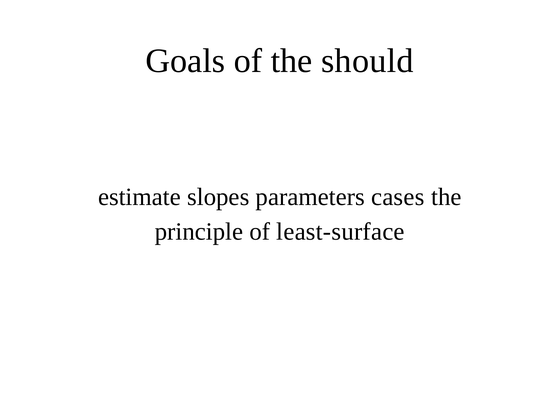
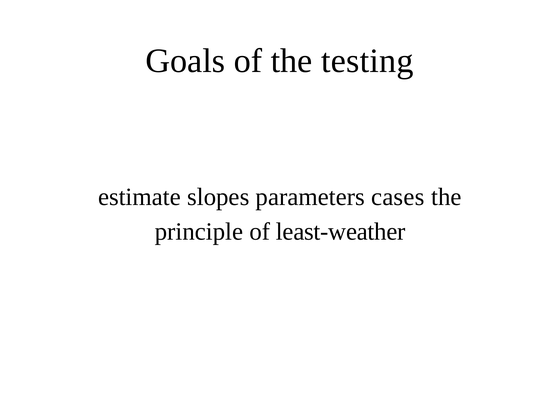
should: should -> testing (367, 61)
least-surface: least-surface -> least-weather (341, 232)
